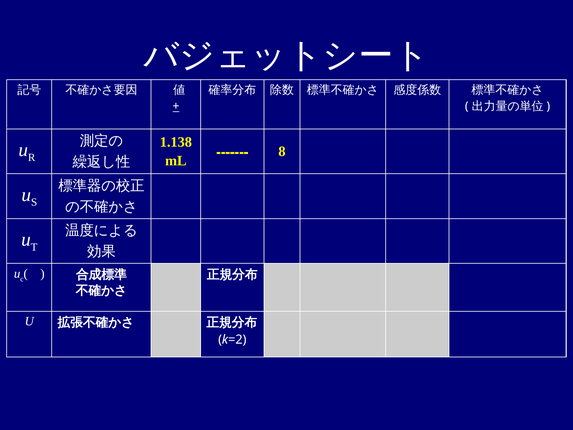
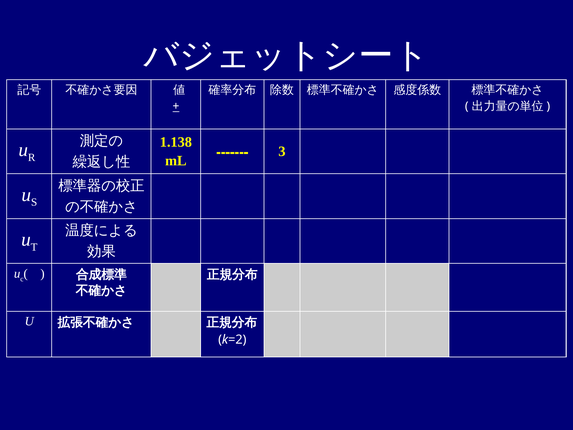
8: 8 -> 3 (282, 151)
